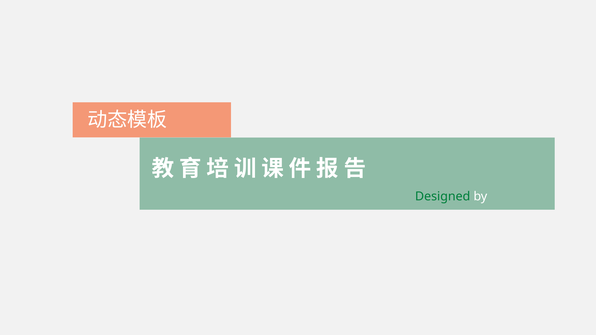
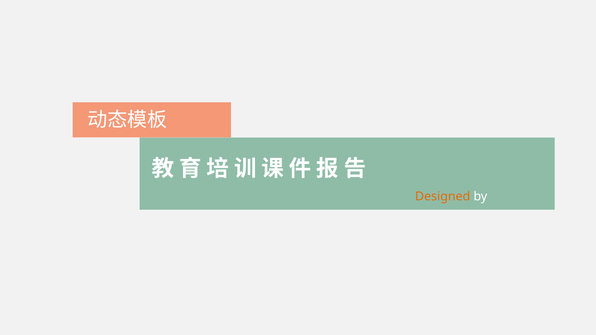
Designed colour: green -> orange (443, 197)
